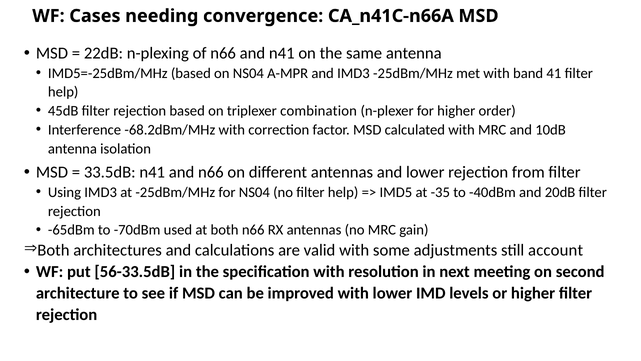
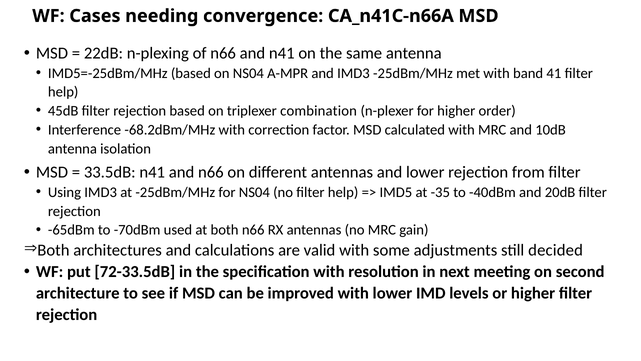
account: account -> decided (556, 250)
56-33.5dB: 56-33.5dB -> 72-33.5dB (135, 272)
